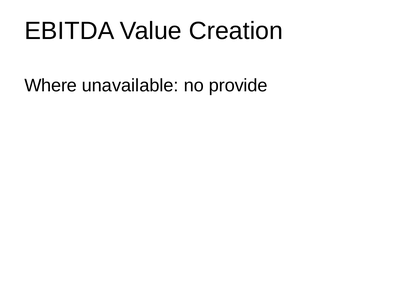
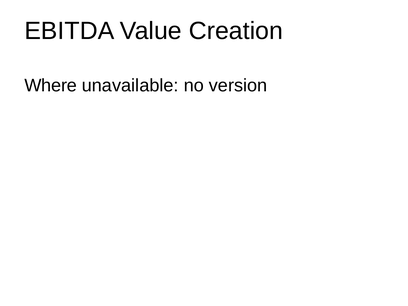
provide: provide -> version (238, 86)
